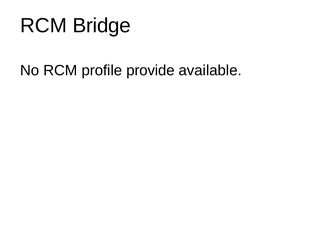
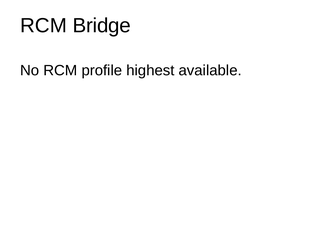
provide: provide -> highest (150, 70)
